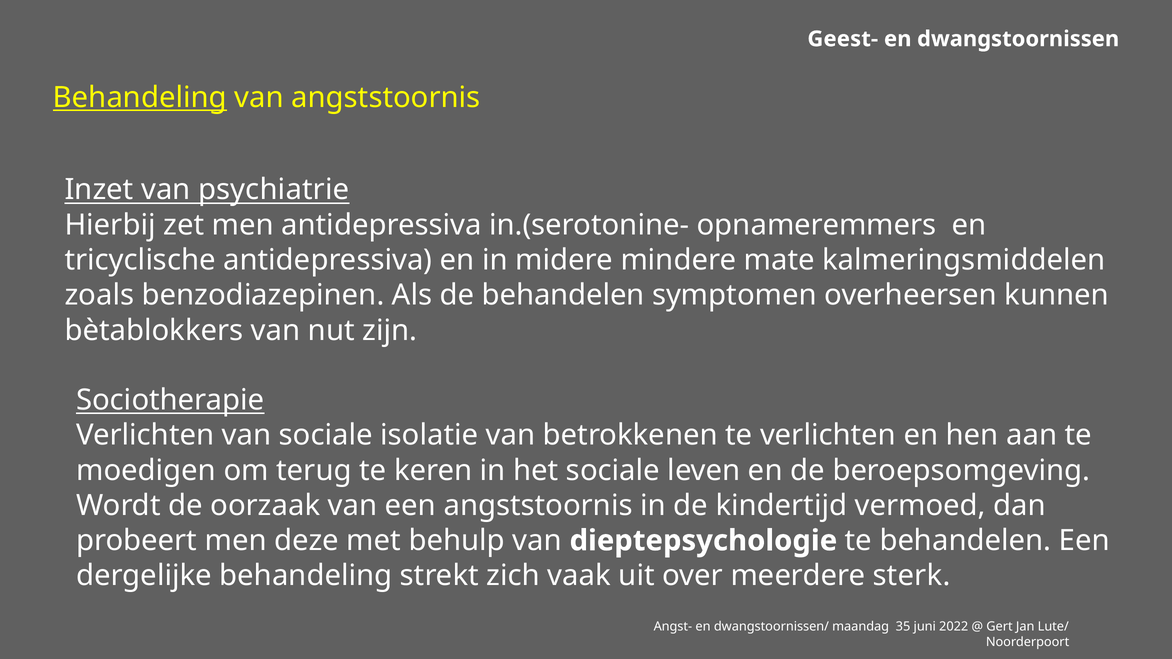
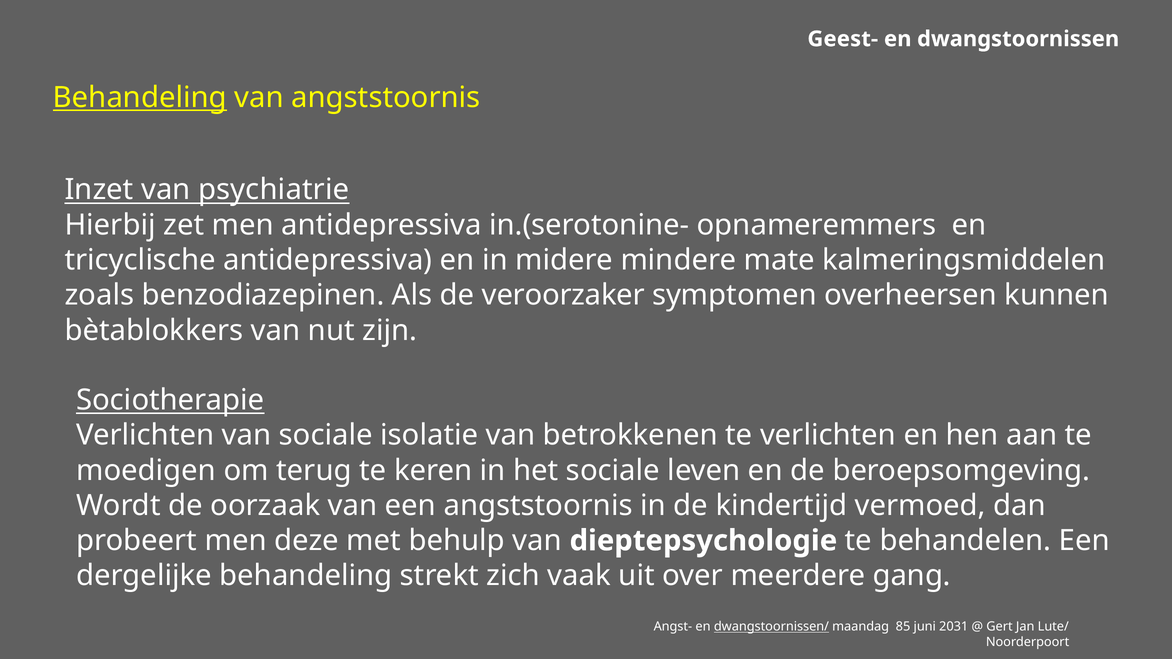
de behandelen: behandelen -> veroorzaker (563, 295)
sterk: sterk -> gang (912, 576)
dwangstoornissen/ underline: none -> present (771, 627)
35: 35 -> 85 (903, 627)
2022: 2022 -> 2031 (954, 627)
